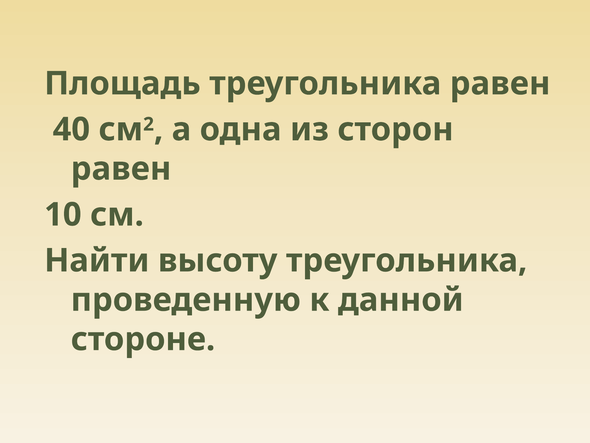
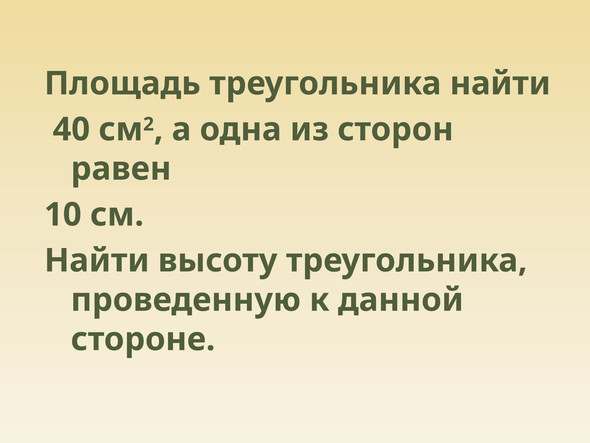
треугольника равен: равен -> найти (500, 83)
